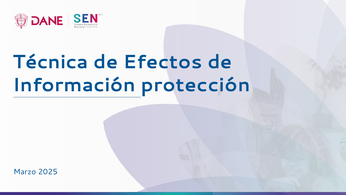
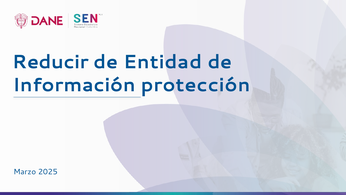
Técnica: Técnica -> Reducir (50, 62)
Efectos: Efectos -> Entidad (163, 62)
